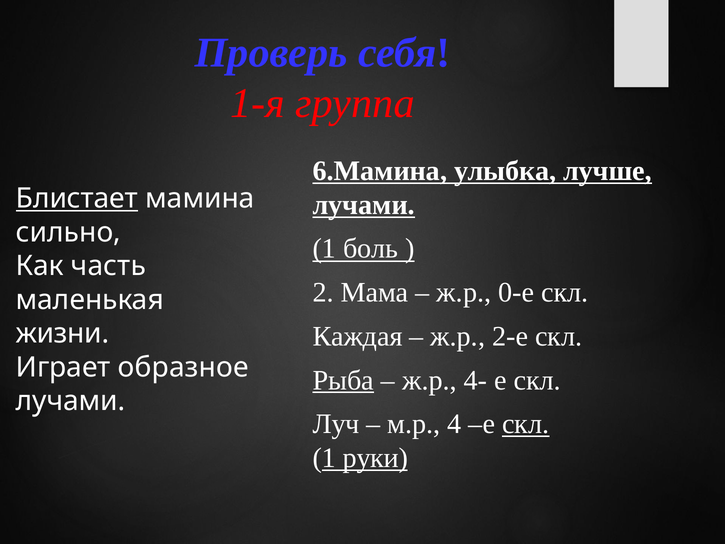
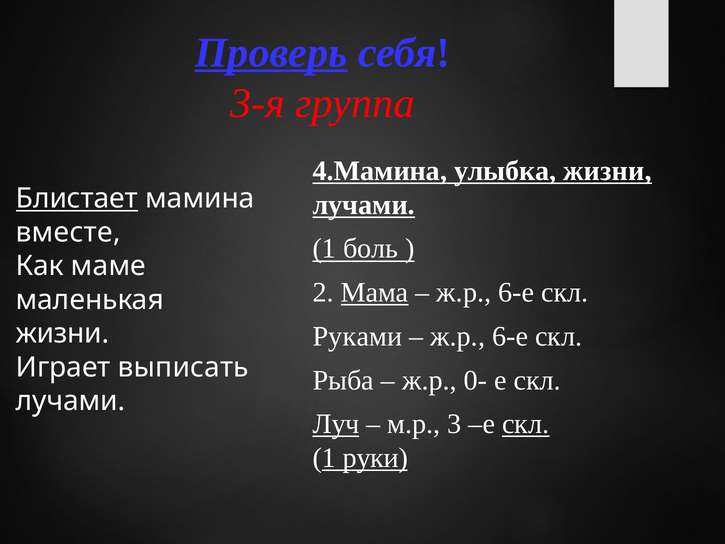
Проверь underline: none -> present (271, 53)
1-я: 1-я -> 3-я (257, 103)
6.Мамина: 6.Мамина -> 4.Мамина (380, 171)
улыбка лучше: лучше -> жизни (607, 171)
сильно: сильно -> вместе (68, 232)
часть: часть -> маме (108, 266)
Мама underline: none -> present (375, 292)
0-е: 0-е -> 6-е (516, 292)
Каждая: Каждая -> Руками (357, 336)
2-е: 2-е -> 6-е (510, 336)
образное: образное -> выписать (183, 367)
Рыба underline: present -> none (343, 380)
4-: 4- -> 0- (475, 380)
Луч underline: none -> present (336, 424)
4: 4 -> 3 (454, 424)
